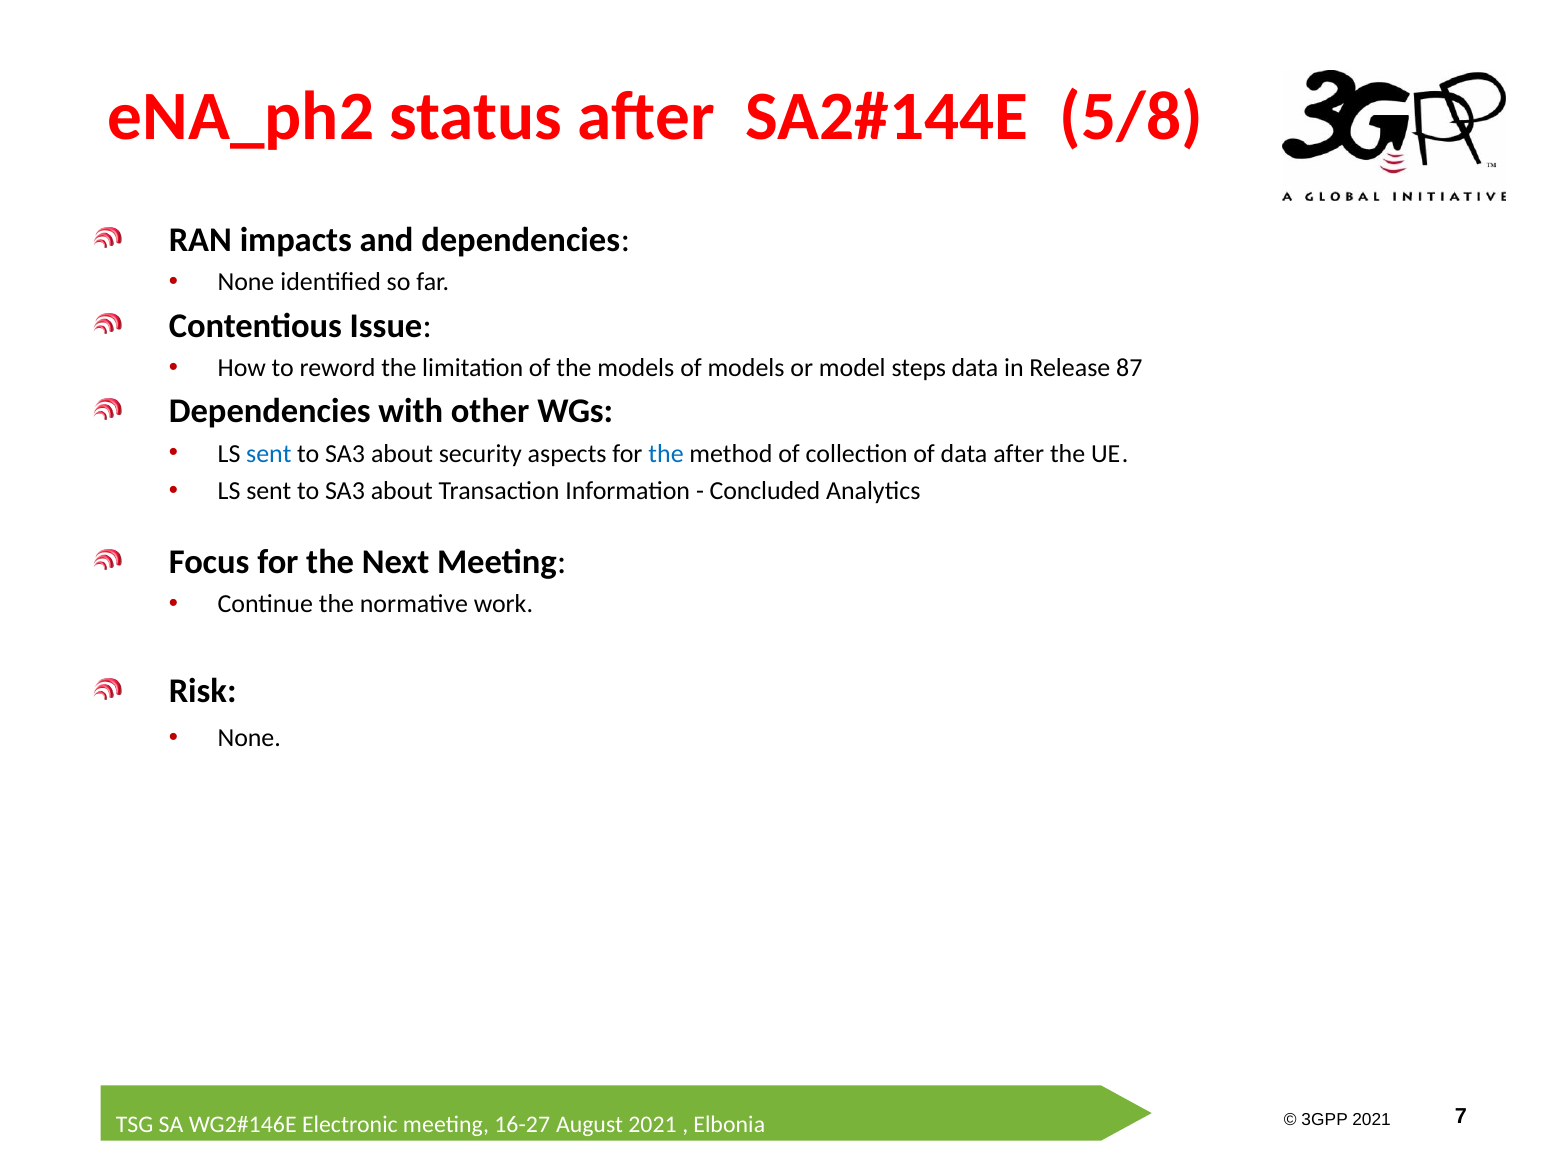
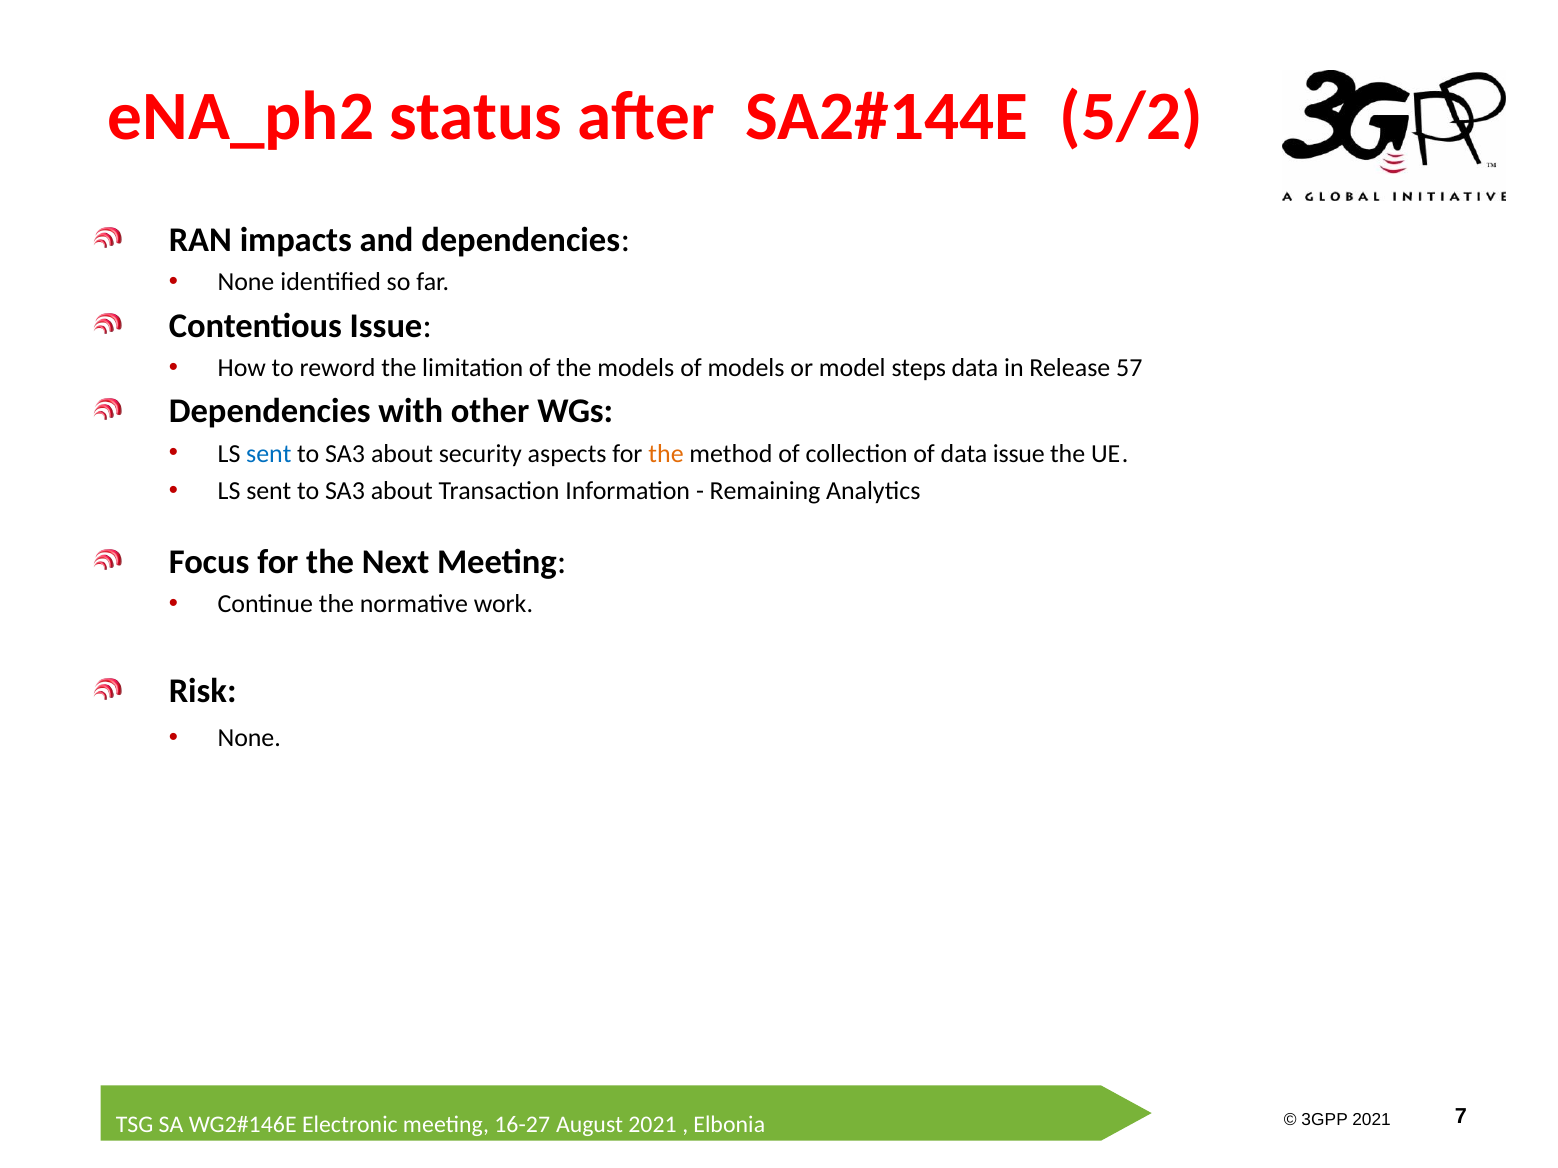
5/8: 5/8 -> 5/2 (1131, 116)
87: 87 -> 57 (1129, 368)
the colour: blue -> orange (666, 454)
data after: after -> issue (1019, 454)
Concluded: Concluded -> Remaining (765, 492)
